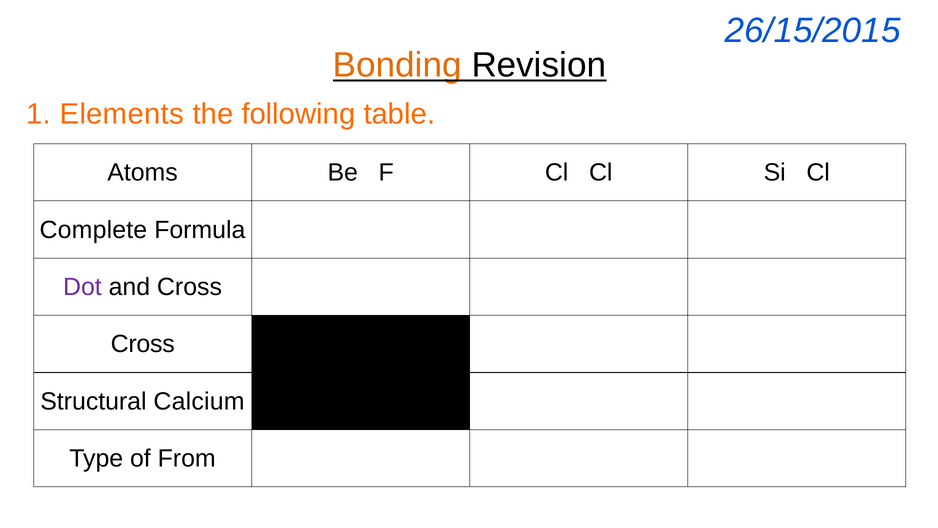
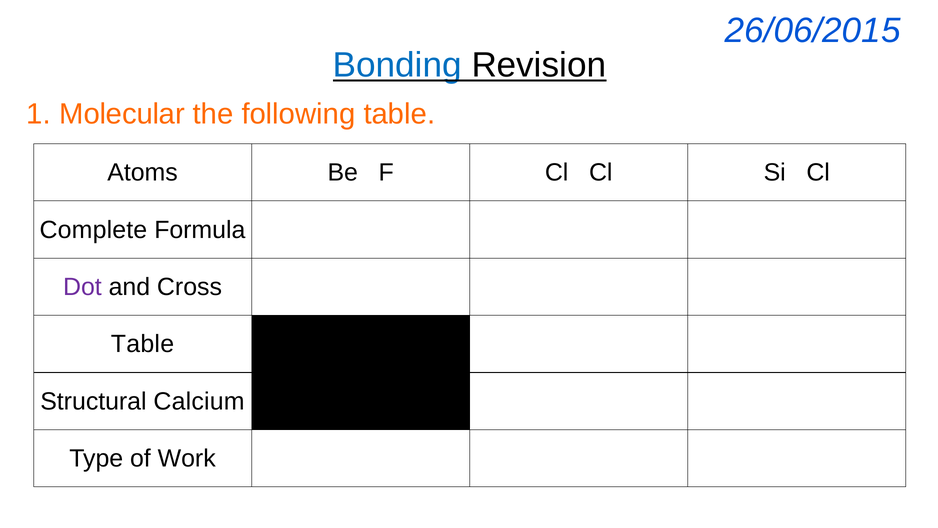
26/15/2015: 26/15/2015 -> 26/06/2015 (813, 31)
Bonding colour: orange -> blue (397, 65)
Elements: Elements -> Molecular (122, 114)
Cross: Cross -> Table (142, 344)
From: From -> Work (187, 458)
